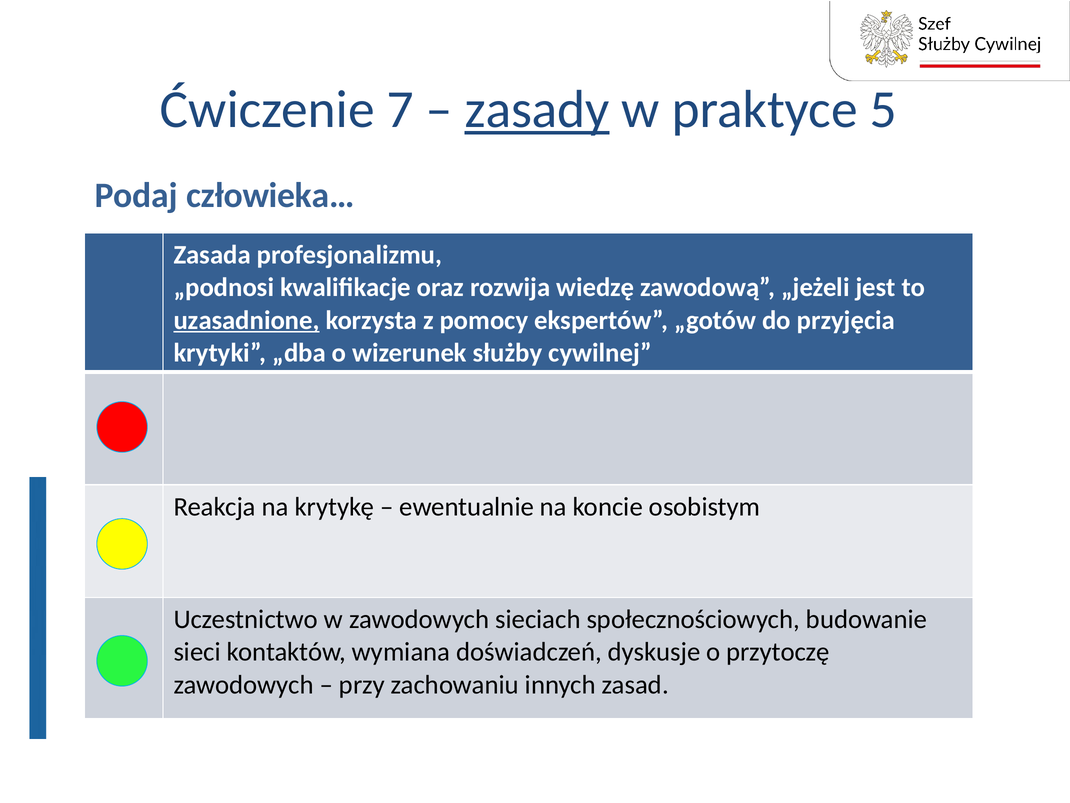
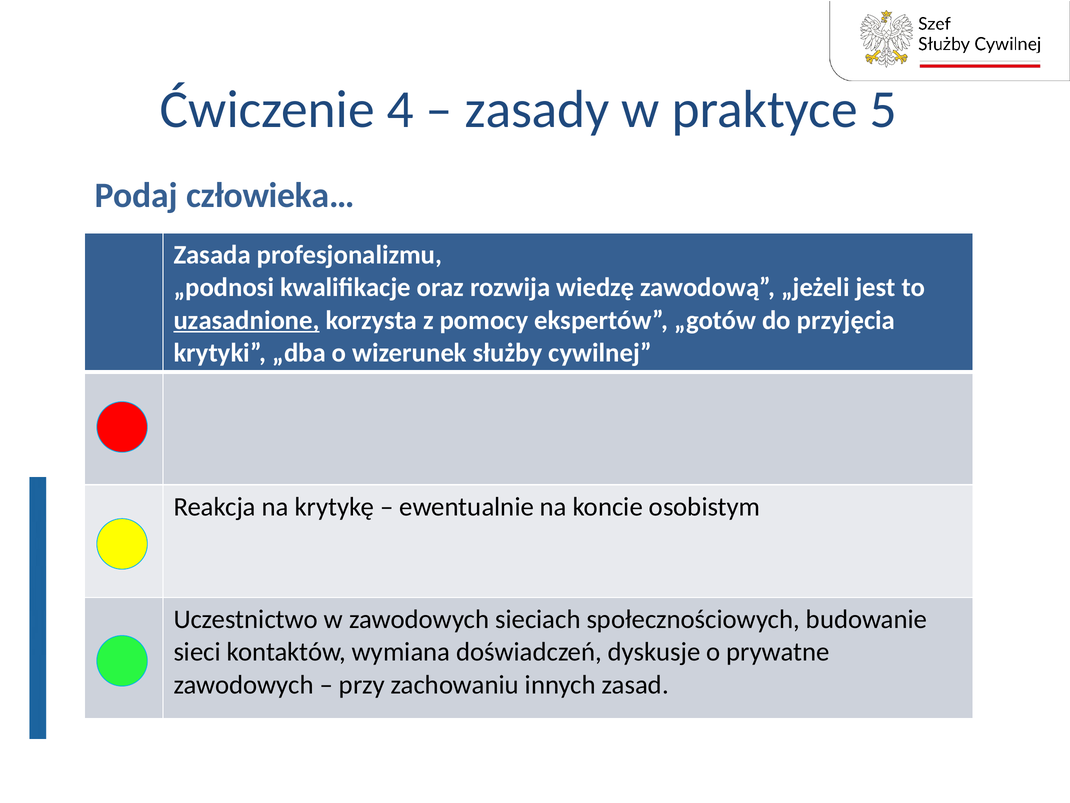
7: 7 -> 4 (400, 110)
zasady underline: present -> none (537, 110)
przytoczę: przytoczę -> prywatne (778, 652)
